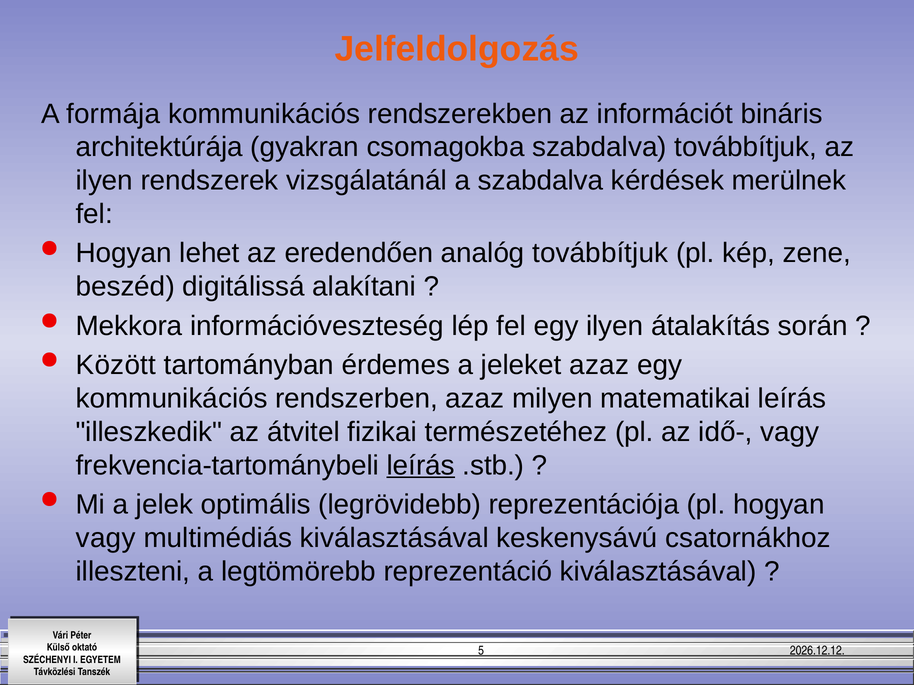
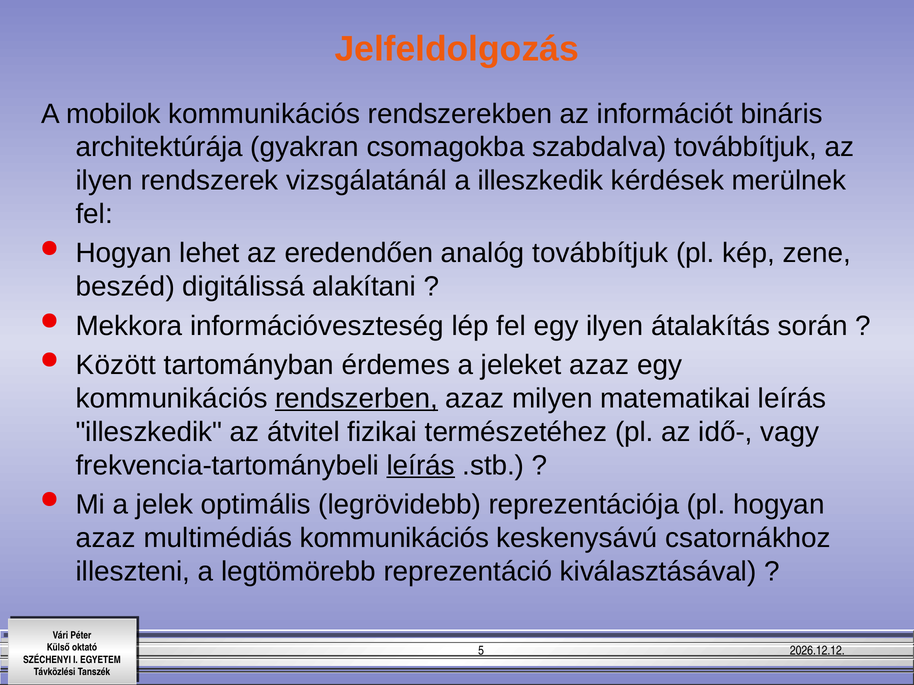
formája: formája -> mobilok (113, 114)
a szabdalva: szabdalva -> illeszkedik (541, 181)
rendszerben underline: none -> present (357, 399)
vagy: vagy -> azaz (106, 538)
multimédiás kiválasztásával: kiválasztásával -> kommunikációs (395, 538)
